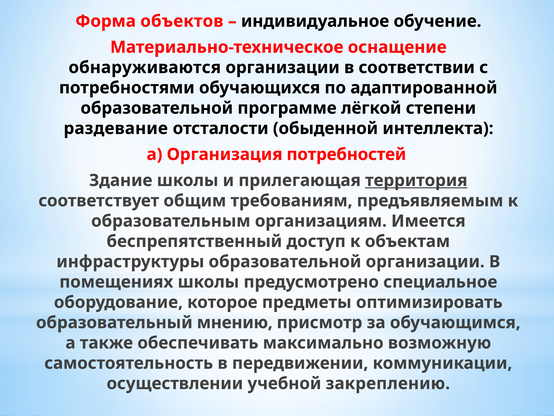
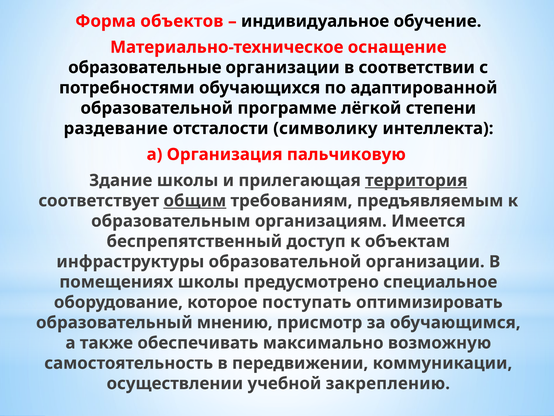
обнаруживаются: обнаруживаются -> образовательные (145, 67)
обыденной: обыденной -> символику (325, 128)
потребностей: потребностей -> пальчиковую (346, 154)
общим underline: none -> present (195, 201)
предметы: предметы -> поступать (307, 302)
